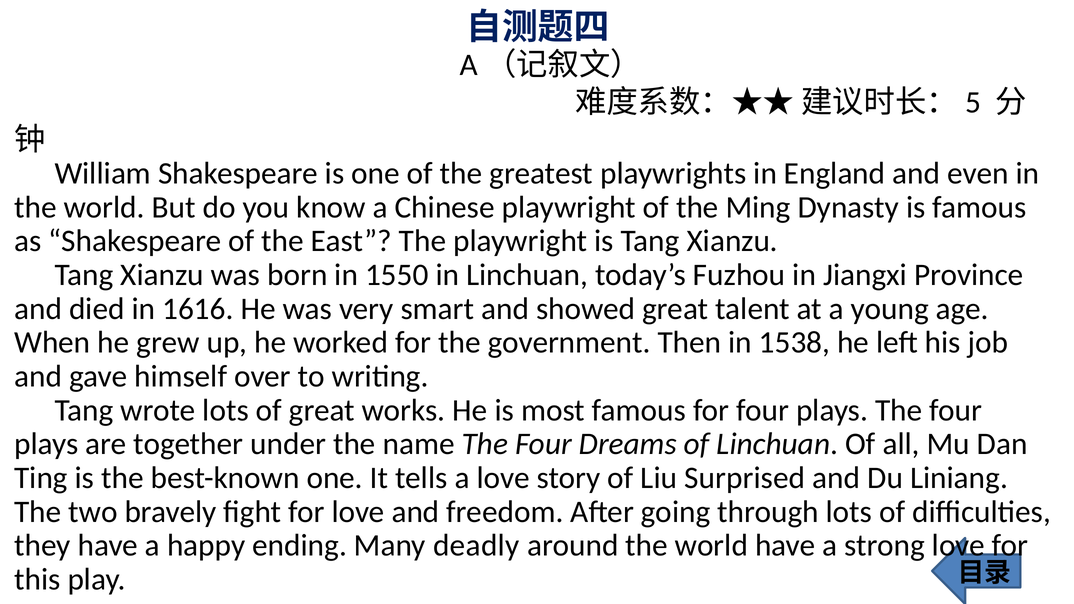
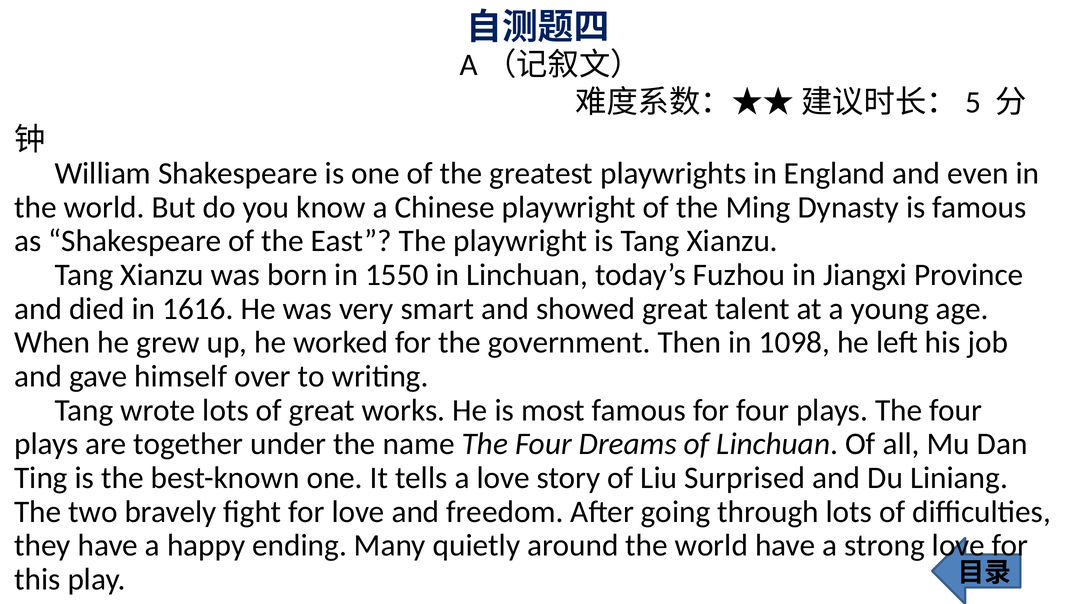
1538: 1538 -> 1098 (794, 343)
deadly: deadly -> quietly (476, 546)
